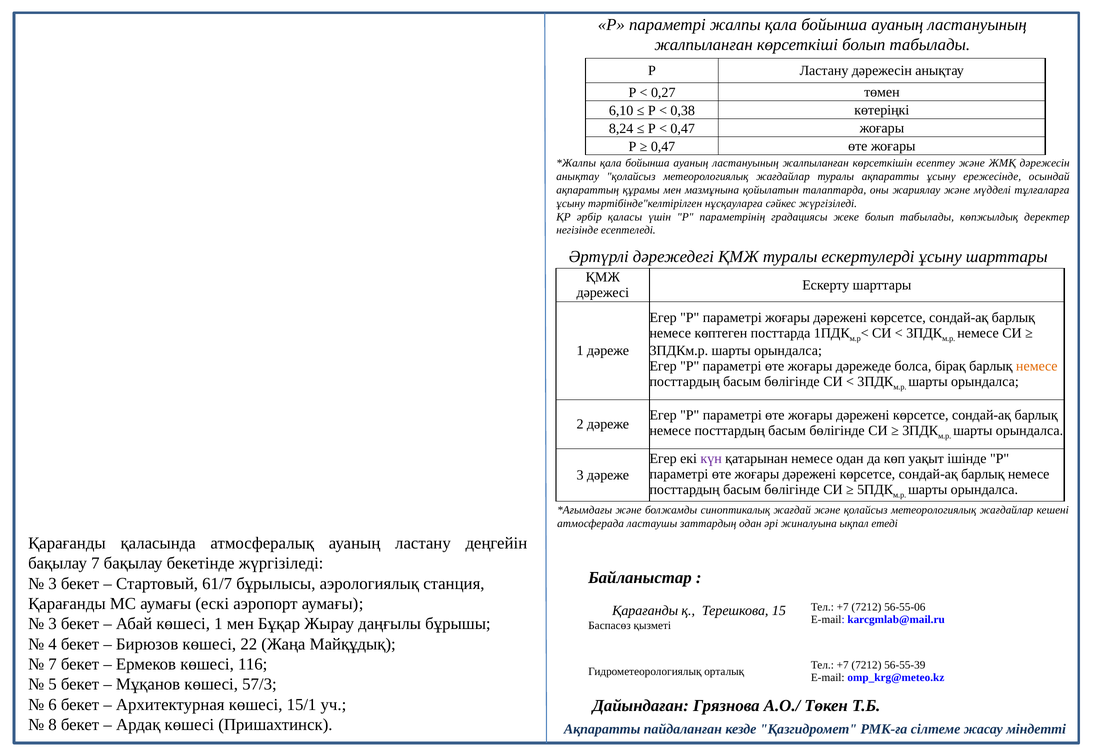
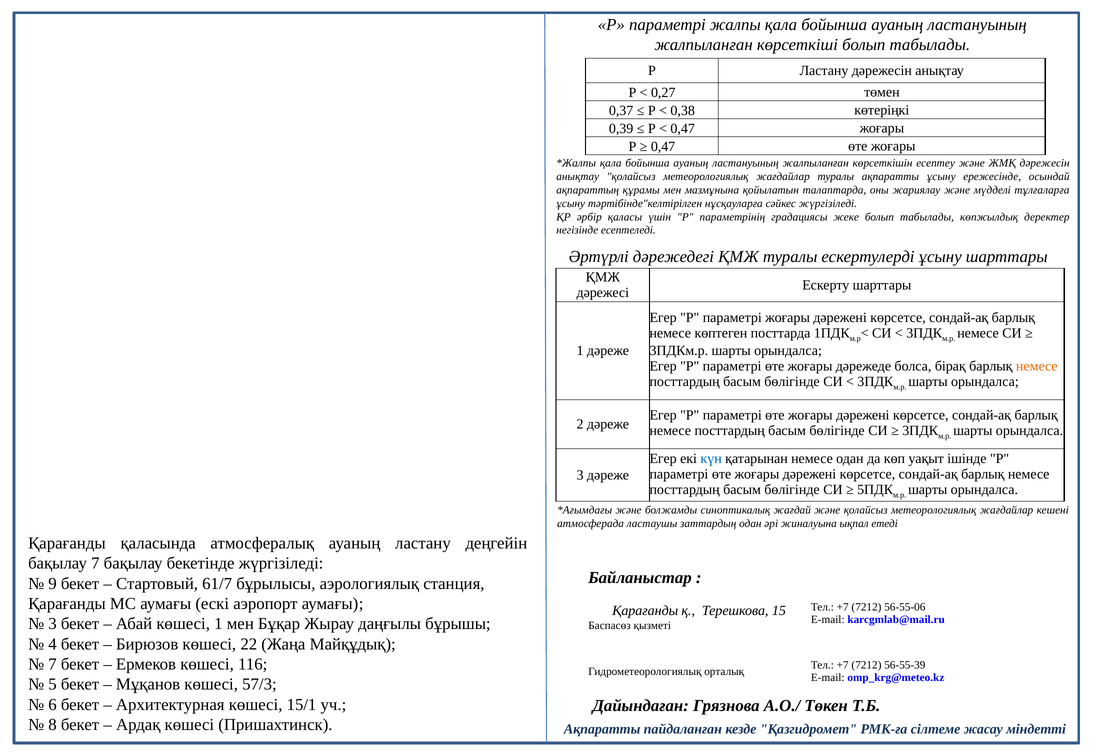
6,10: 6,10 -> 0,37 (621, 111)
8,24: 8,24 -> 0,39 (621, 129)
күн colour: purple -> blue (711, 459)
3: 3 -> 9 (53, 584)
